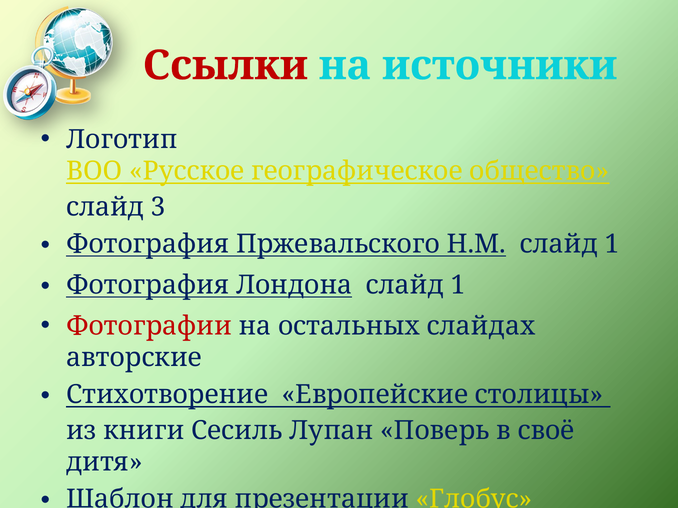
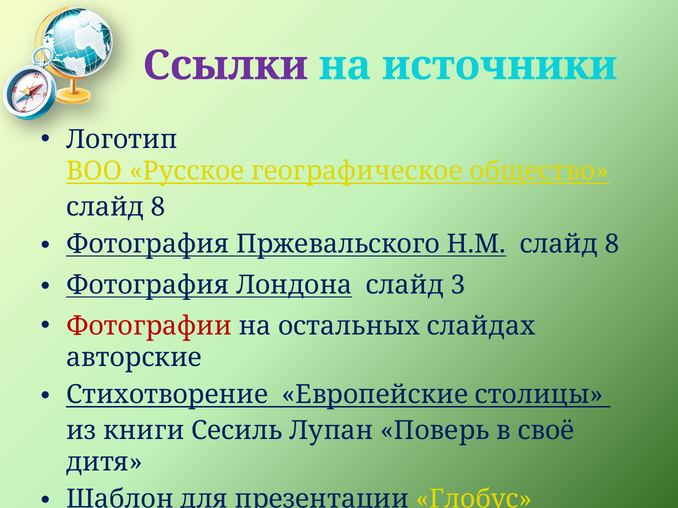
Ссылки colour: red -> purple (226, 66)
3: 3 -> 8 (158, 207)
Н.М слайд 1: 1 -> 8 (612, 244)
Лондона слайд 1: 1 -> 3 (458, 285)
